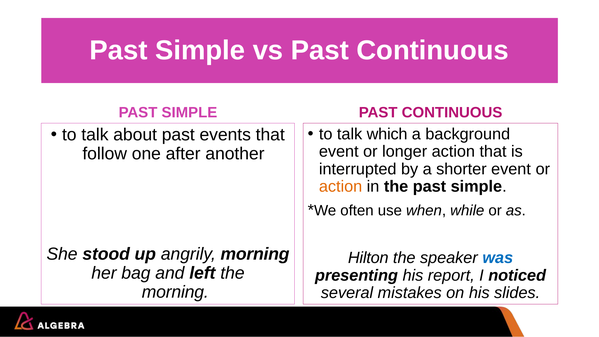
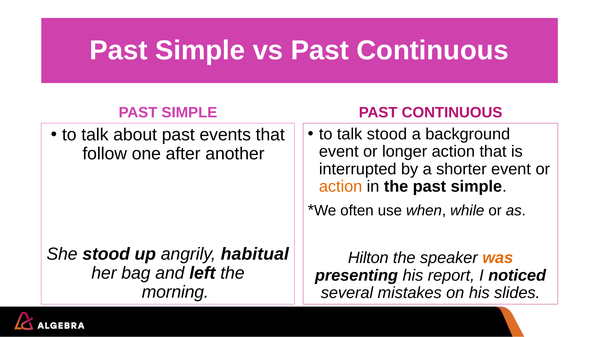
talk which: which -> stood (387, 134)
angrily morning: morning -> habitual (255, 254)
was colour: blue -> orange (498, 258)
